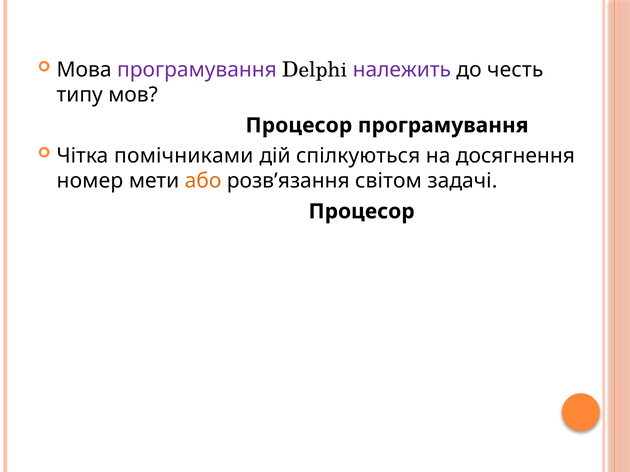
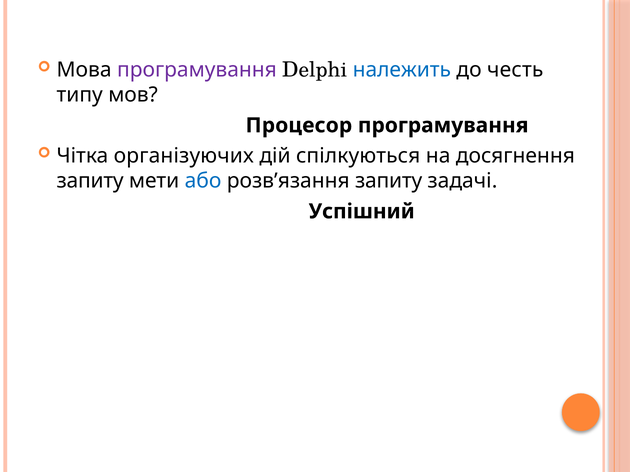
належить colour: purple -> blue (402, 70)
помічниками: помічниками -> організуючих (184, 156)
номер: номер -> запиту (90, 181)
або colour: orange -> blue (203, 181)
розв’язання світом: світом -> запиту (389, 181)
Процесор: Процесор -> Успішний (362, 212)
